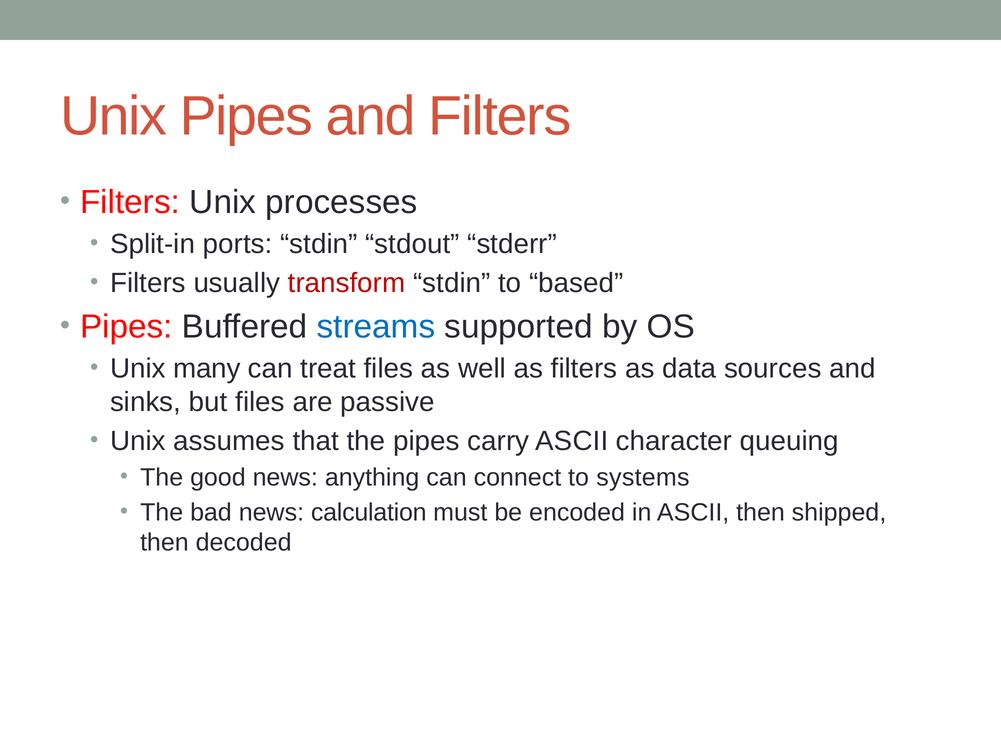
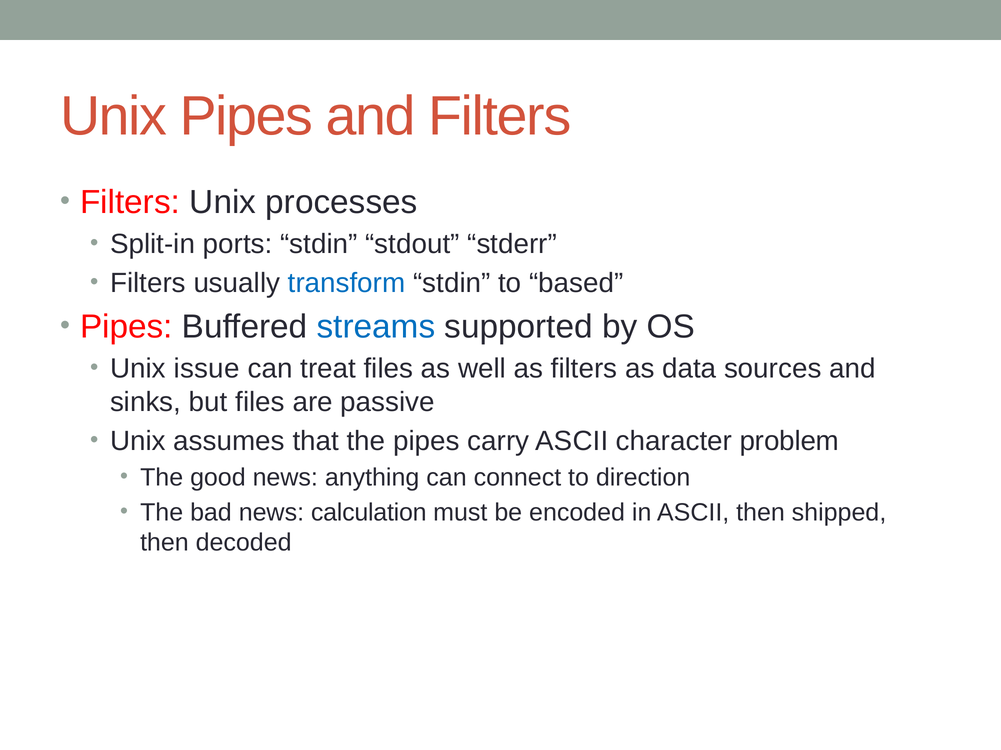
transform colour: red -> blue (347, 283)
many: many -> issue (207, 369)
queuing: queuing -> problem (789, 441)
systems: systems -> direction (643, 478)
